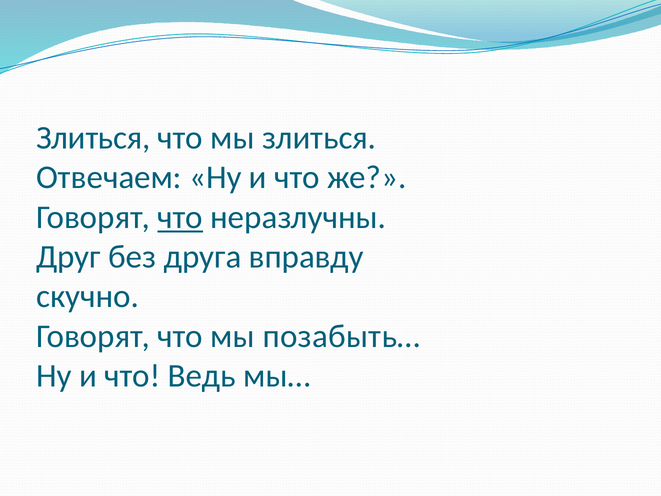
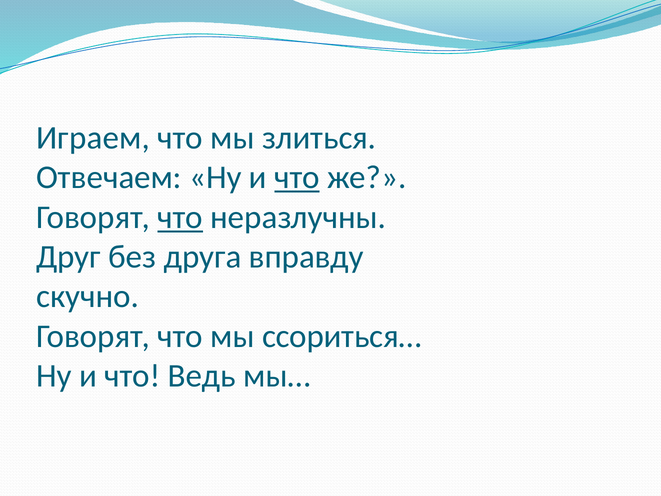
Злиться: Злиться -> Играем (93, 138)
что underline: none -> present (297, 177)
позабыть…: позабыть… -> ссориться… (342, 336)
